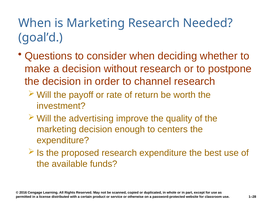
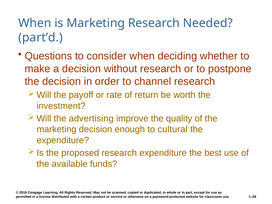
goal’d: goal’d -> part’d (40, 38)
centers: centers -> cultural (173, 129)
